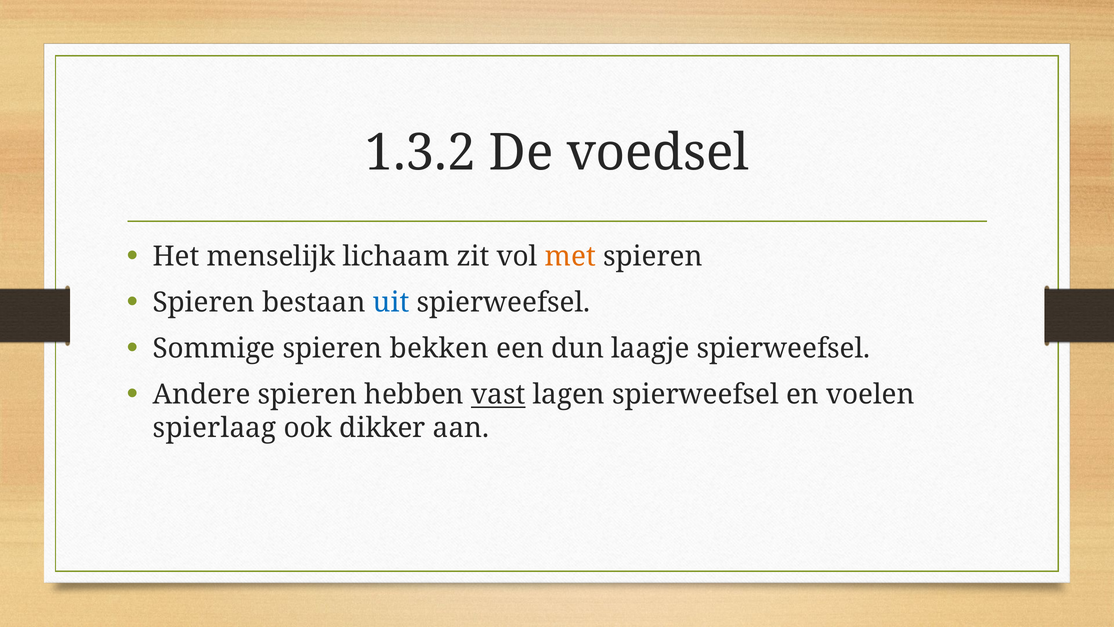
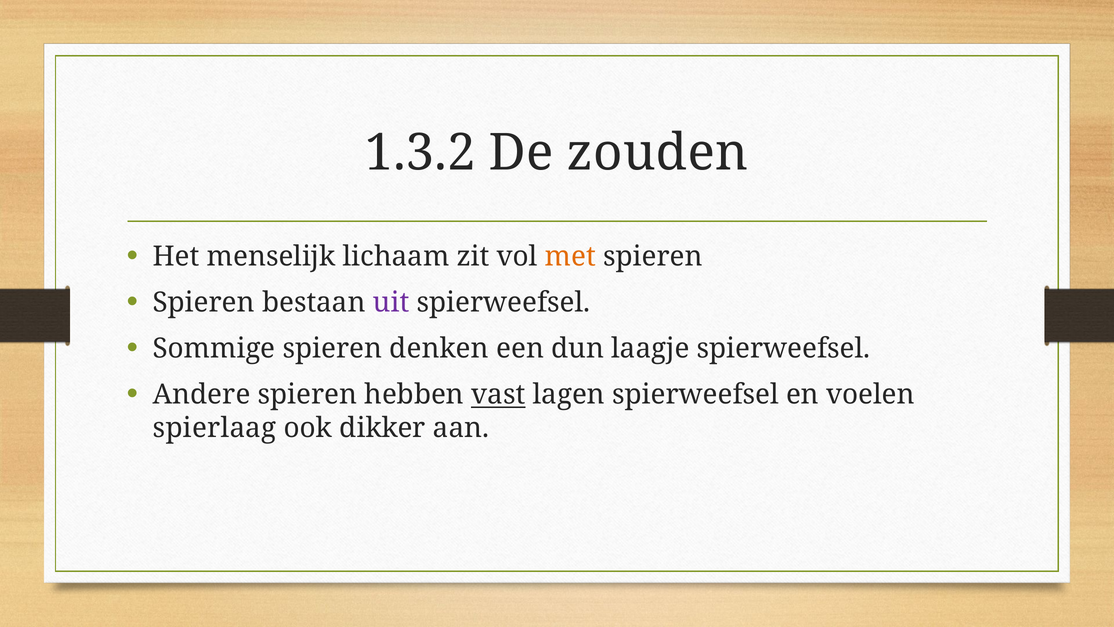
voedsel: voedsel -> zouden (657, 153)
uit colour: blue -> purple (391, 302)
bekken: bekken -> denken (439, 348)
